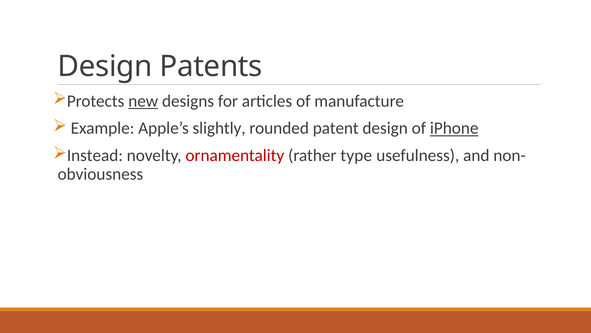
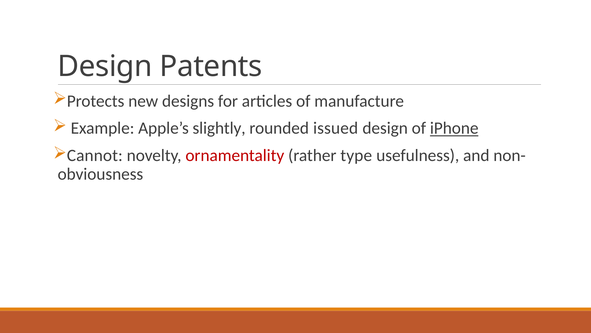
new underline: present -> none (143, 101)
patent: patent -> issued (336, 128)
Instead: Instead -> Cannot (95, 155)
